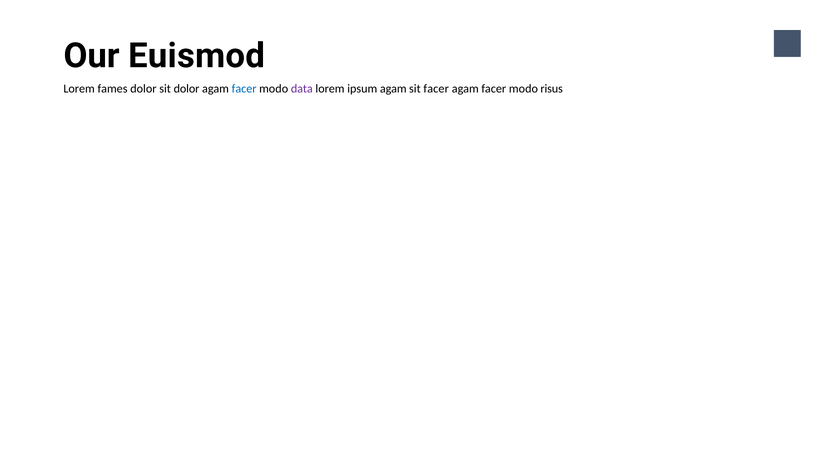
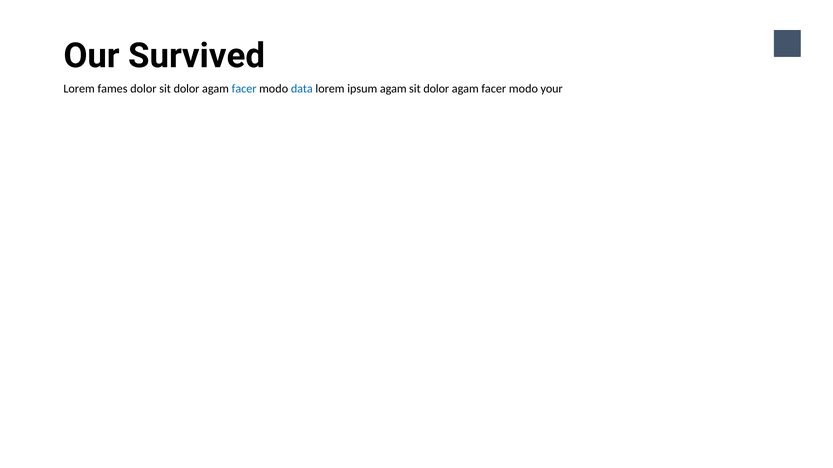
Euismod: Euismod -> Survived (197, 56)
data colour: purple -> blue (302, 89)
facer: facer -> dolor (436, 89)
risus: risus -> your (552, 89)
